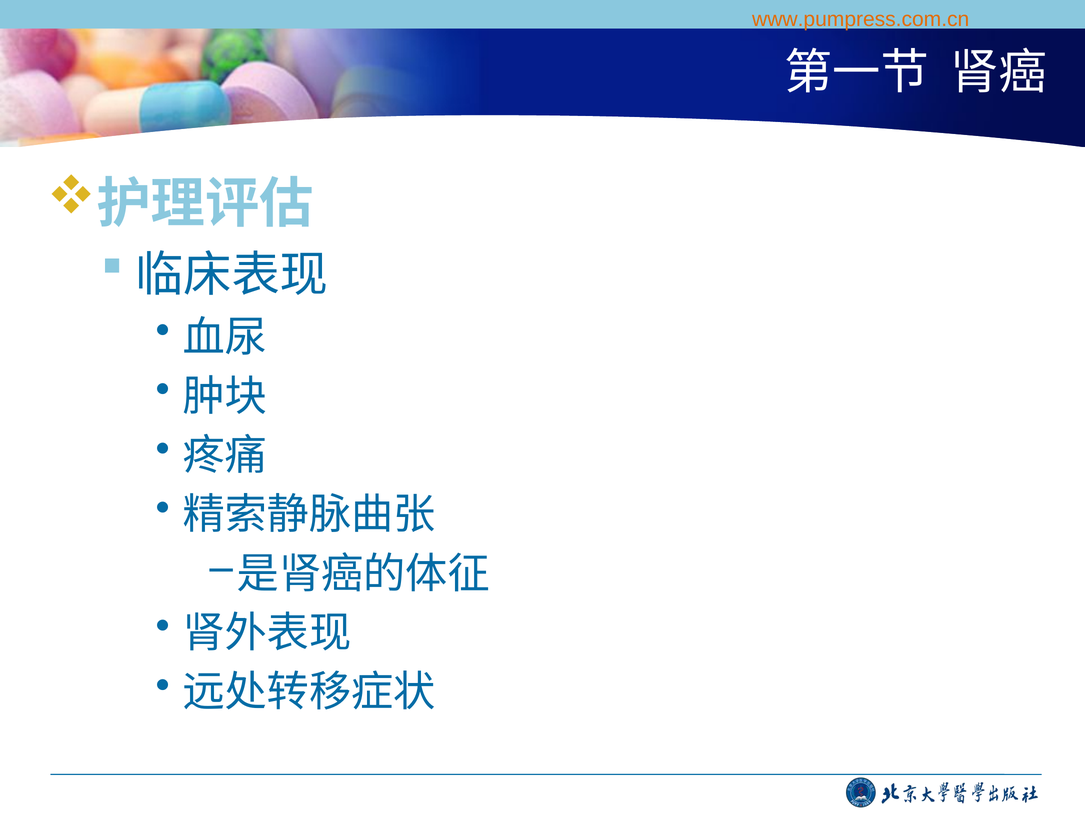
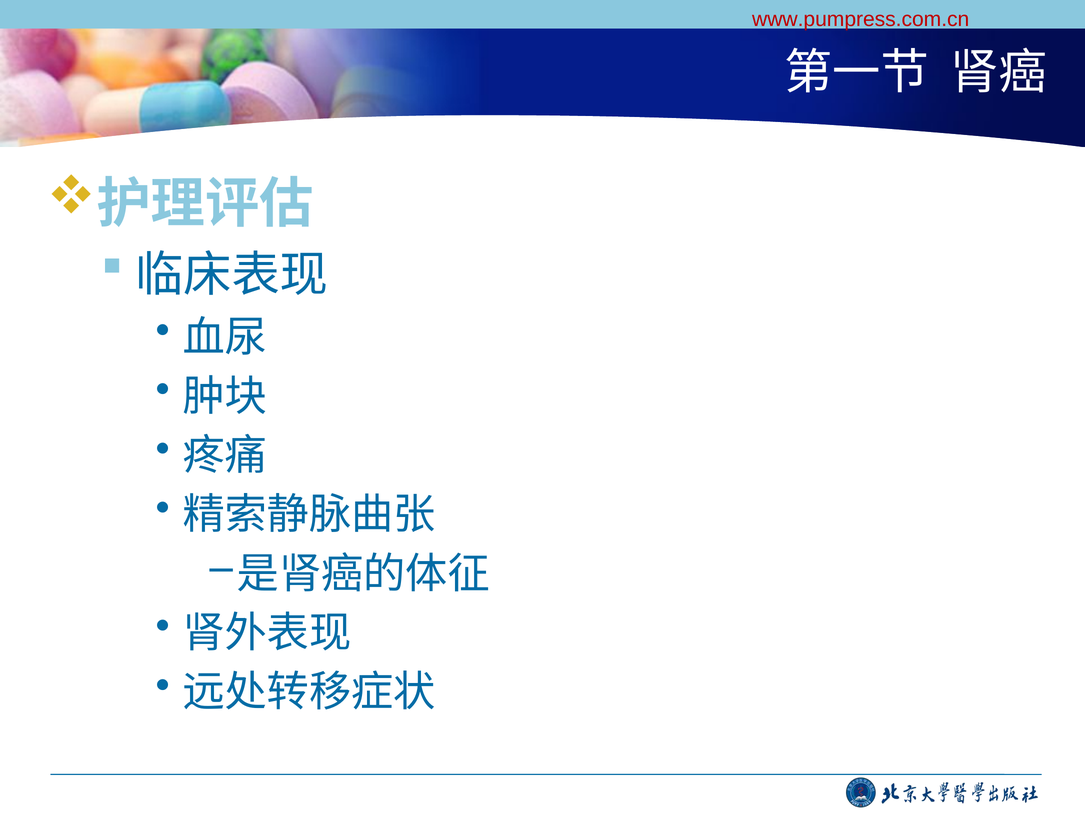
www.pumpress.com.cn colour: orange -> red (861, 19)
